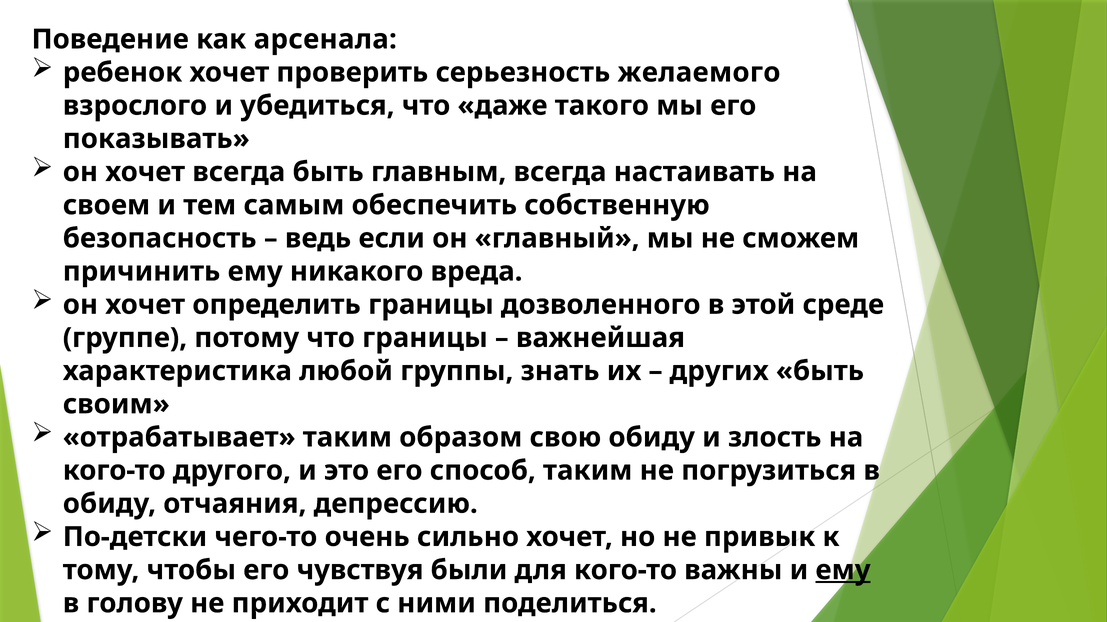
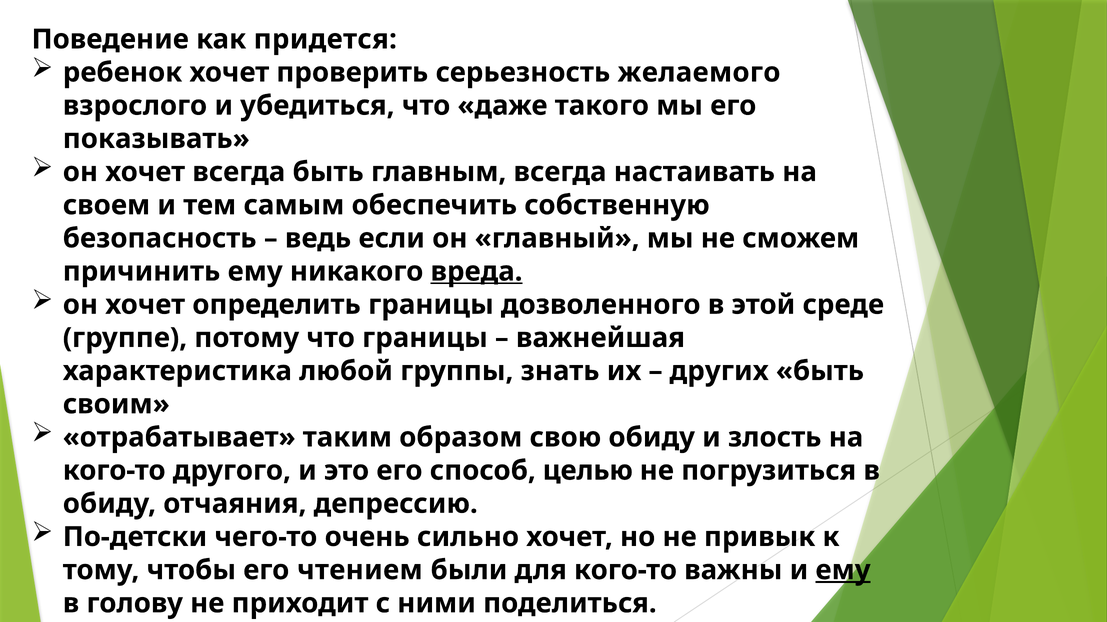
арсенала: арсенала -> придется (325, 39)
вреда underline: none -> present (476, 272)
способ таким: таким -> целью (588, 471)
чувствуя: чувствуя -> чтением (360, 571)
